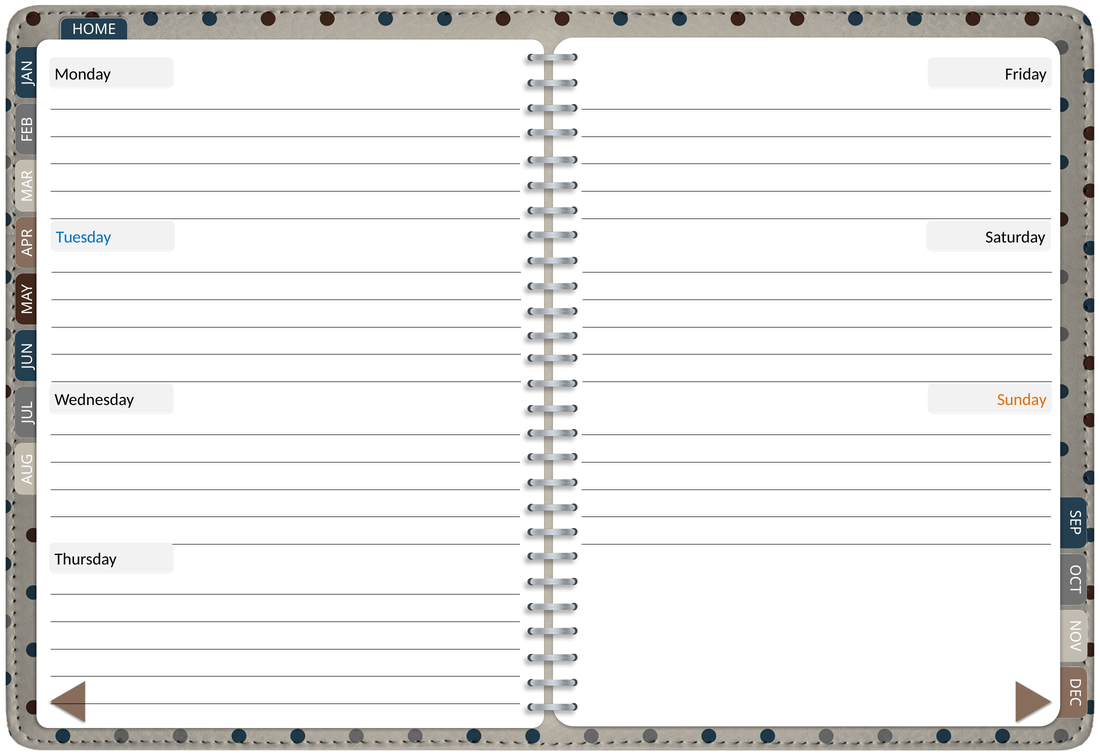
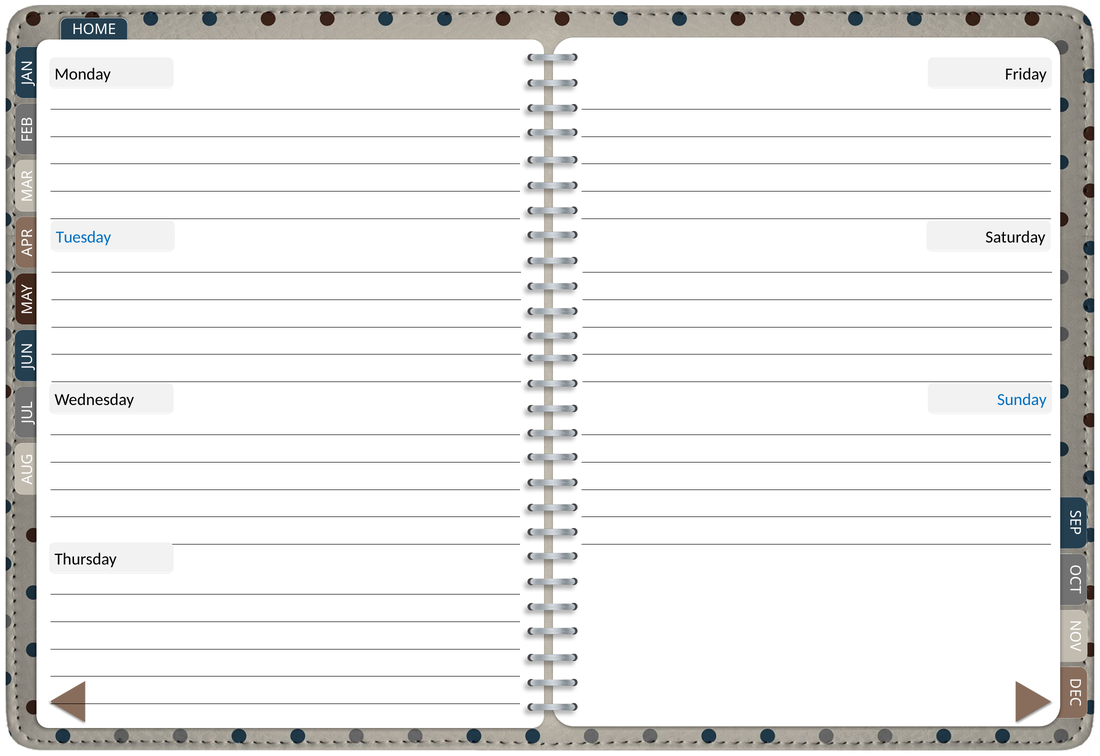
Sunday colour: orange -> blue (1022, 400)
